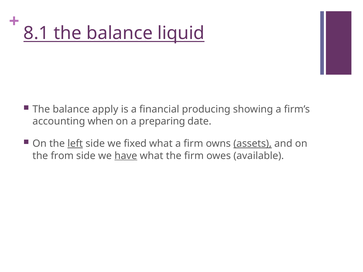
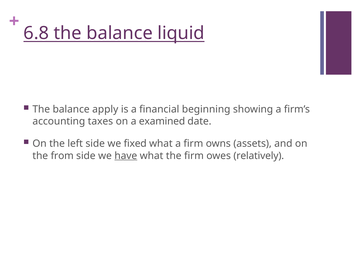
8.1: 8.1 -> 6.8 (36, 33)
producing: producing -> beginning (206, 109)
when: when -> taxes (100, 122)
preparing: preparing -> examined (162, 122)
left underline: present -> none (75, 144)
assets underline: present -> none (253, 144)
available: available -> relatively (259, 156)
